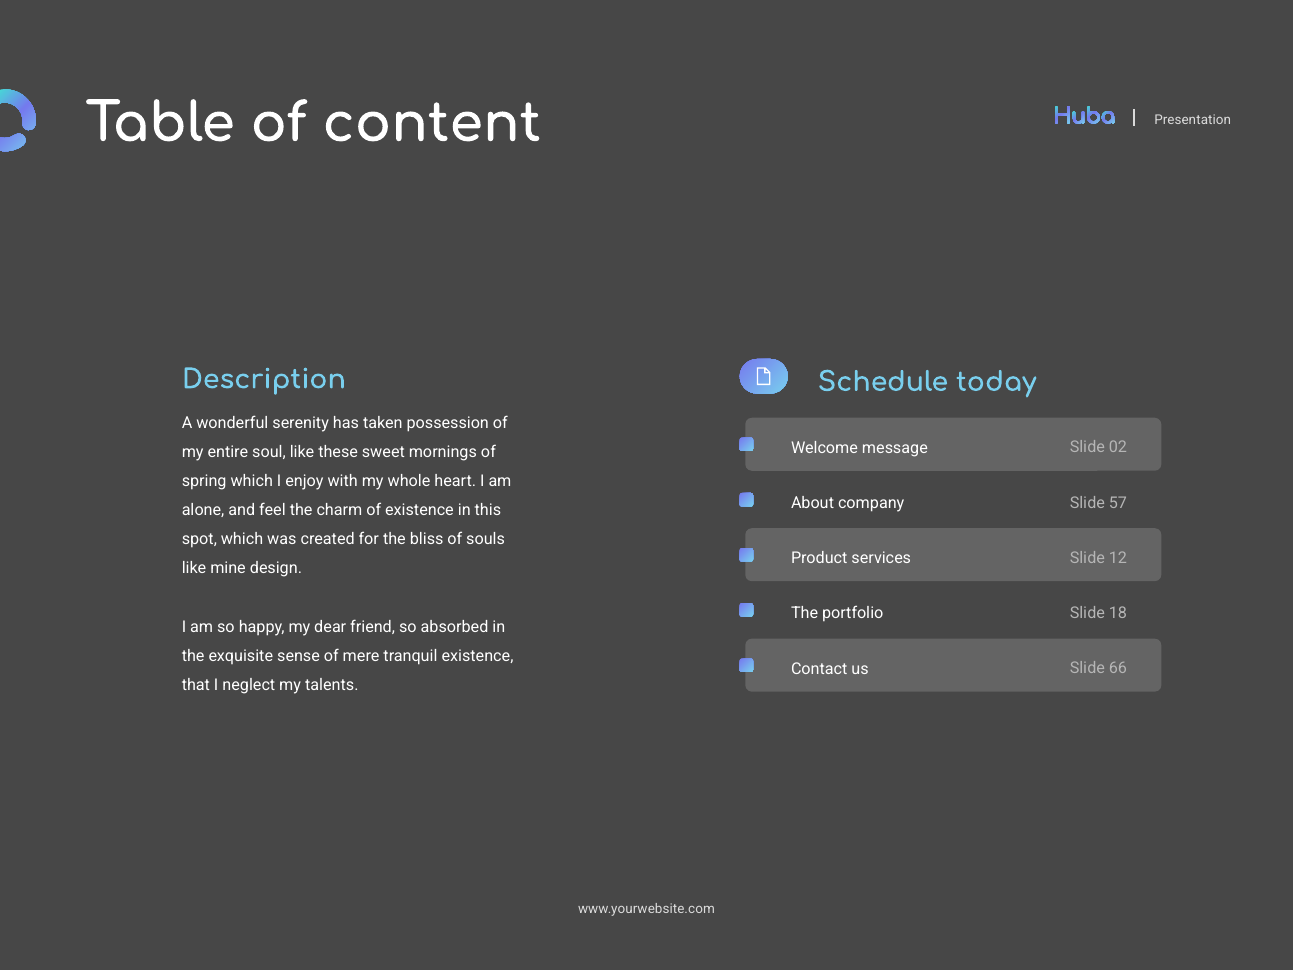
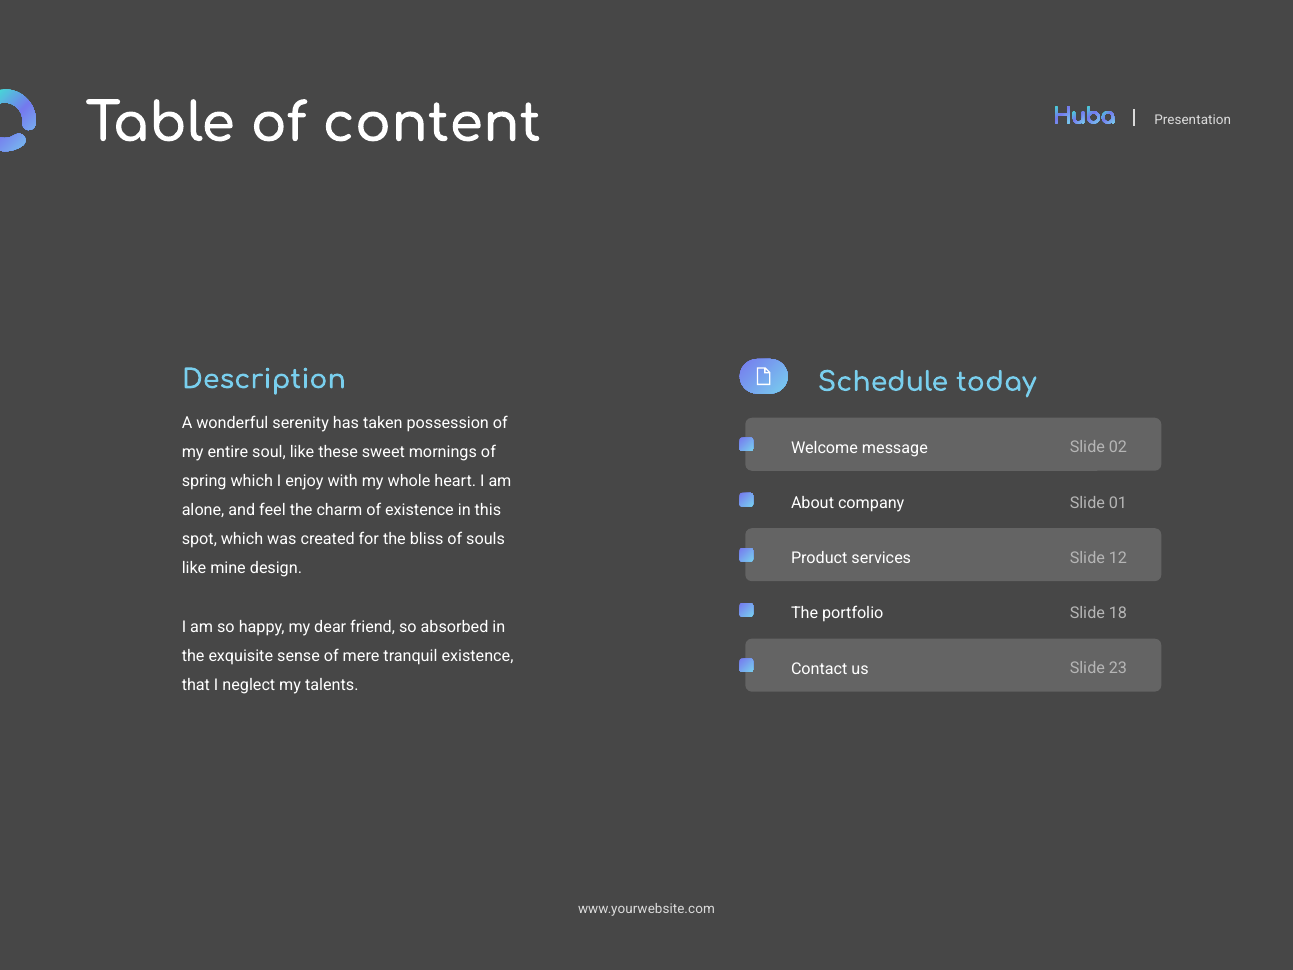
57: 57 -> 01 (1118, 503)
66: 66 -> 23 (1118, 668)
